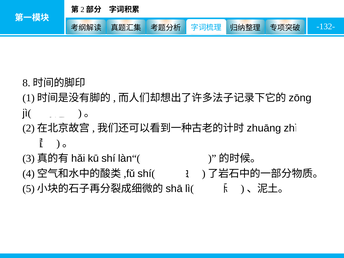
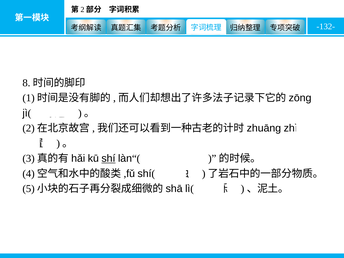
shí underline: none -> present (108, 159)
